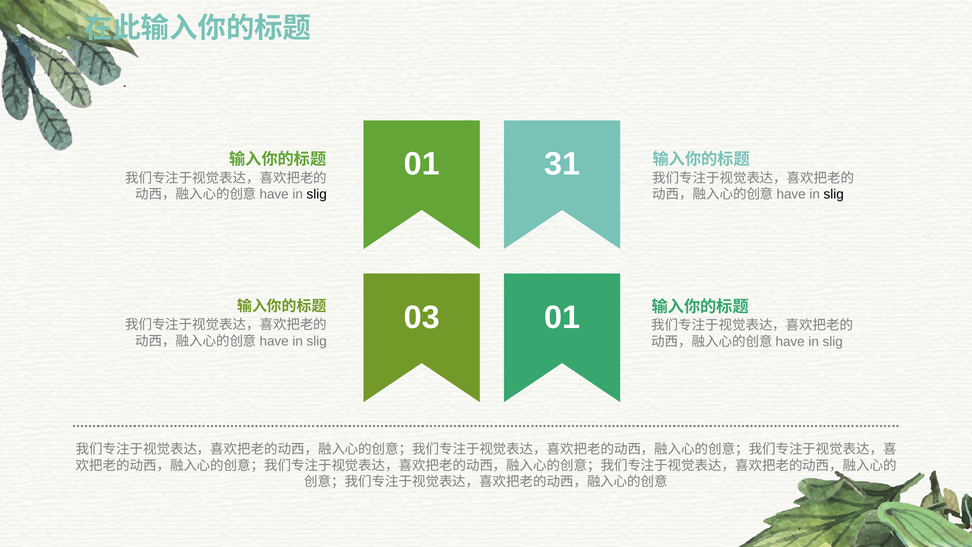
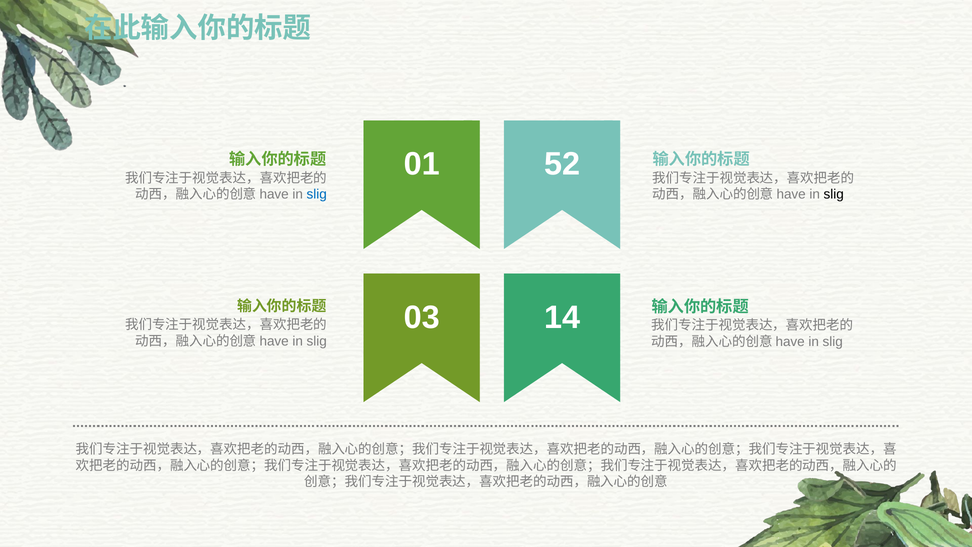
31: 31 -> 52 (562, 164)
slig colour: black -> blue (317, 194)
03 01: 01 -> 14 (562, 317)
